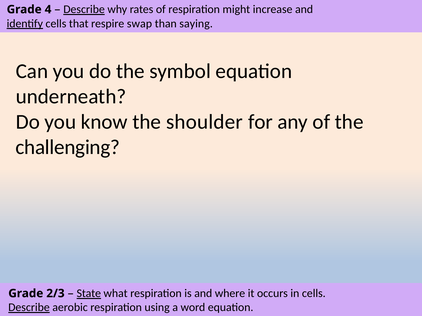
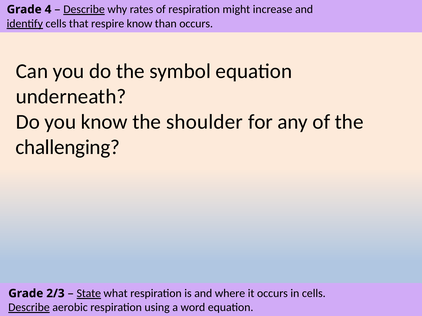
swap: swap -> know (140, 24)
than saying: saying -> occurs (196, 24)
